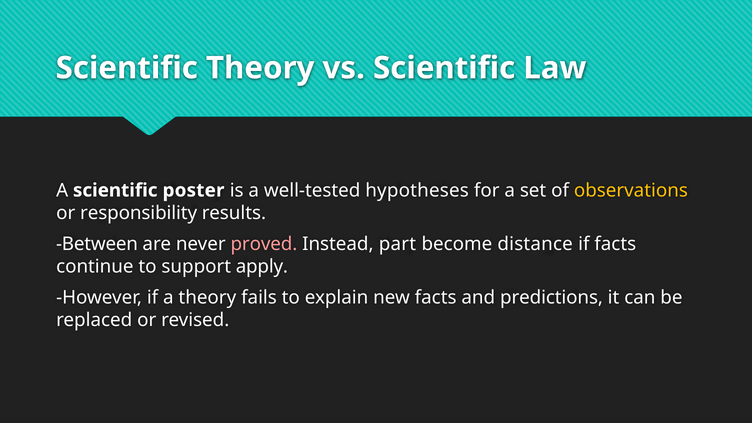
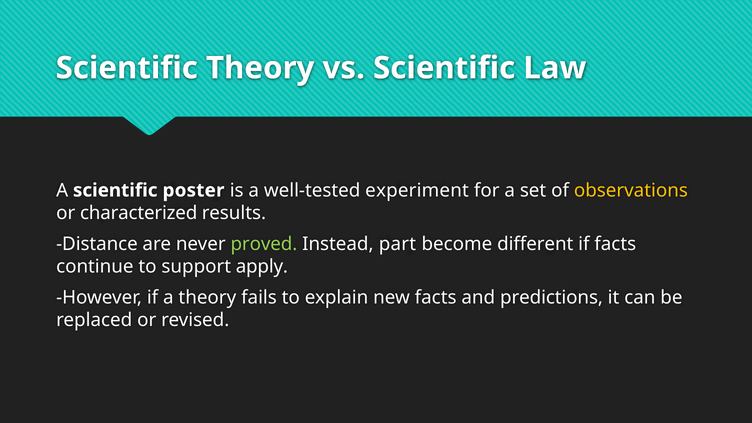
hypotheses: hypotheses -> experiment (417, 190)
responsibility: responsibility -> characterized (139, 213)
Between: Between -> Distance (97, 244)
proved colour: pink -> light green (264, 244)
distance: distance -> different (535, 244)
